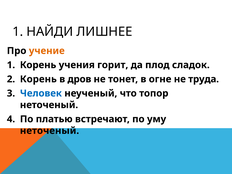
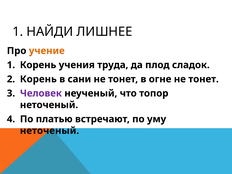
горит: горит -> труда (113, 65)
дров: дров -> сани (79, 79)
огне не труда: труда -> тонет (204, 79)
Человек colour: blue -> purple (41, 93)
